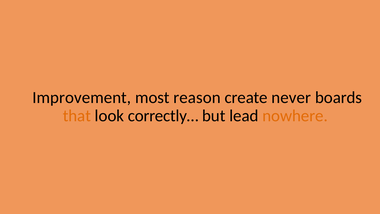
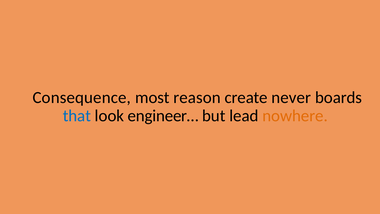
Improvement: Improvement -> Consequence (82, 97)
that colour: orange -> blue (77, 116)
correctly…: correctly… -> engineer… (163, 116)
